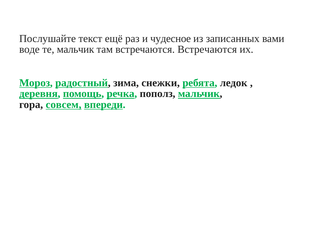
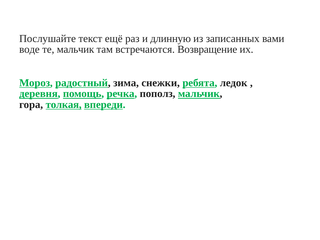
чудесное: чудесное -> длинную (171, 39)
встречаются Встречаются: Встречаются -> Возвращение (207, 49)
совсем: совсем -> толкая (64, 105)
